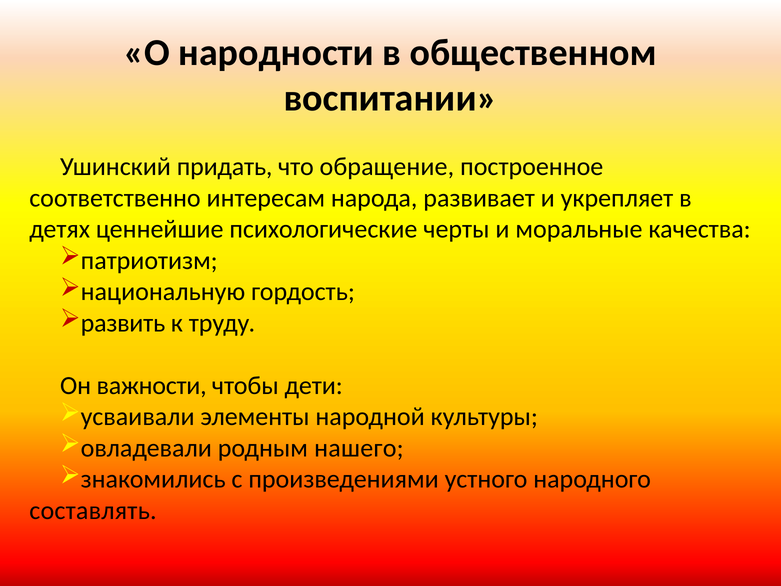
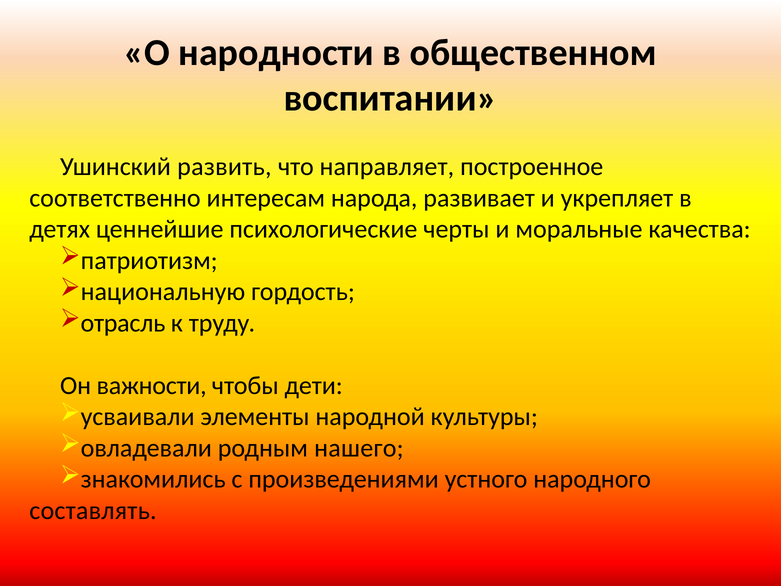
придать: придать -> развить (224, 167)
обращение: обращение -> направляет (387, 167)
развить: развить -> отрасль (123, 323)
